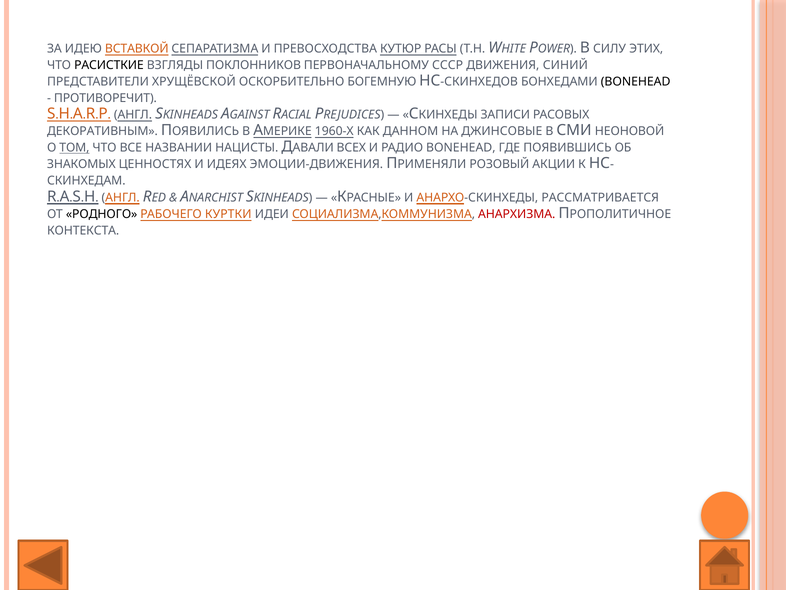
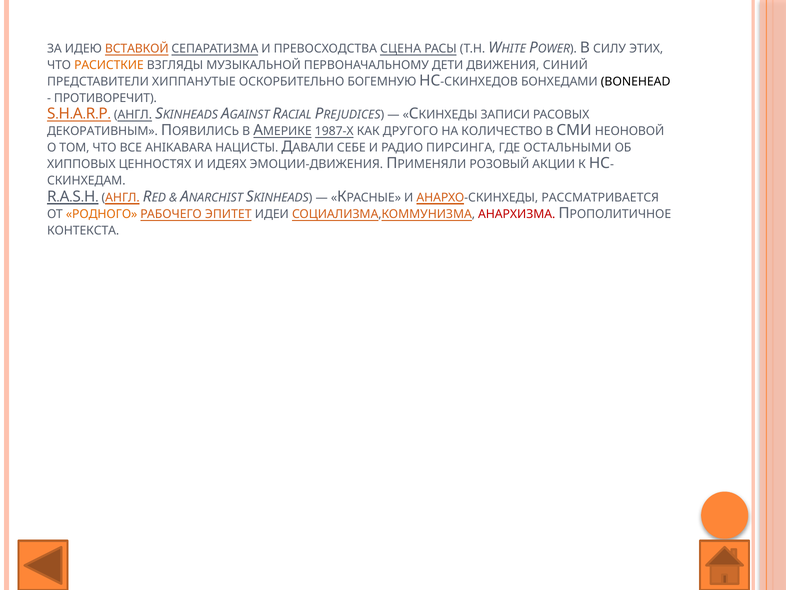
КУТЮР: КУТЮР -> СЦЕНА (401, 49)
РАСИСТКИЕ colour: black -> orange (109, 65)
ПОКЛОННИКОВ: ПОКЛОННИКОВ -> МУЗЫКАЛЬНОЙ (254, 65)
СССР: СССР -> ДЕТИ (448, 65)
ХРУЩЁВСКОЙ: ХРУЩЁВСКОЙ -> ХИППАНУТЫЕ (194, 82)
1960-Х: 1960-Х -> 1987-Х (334, 131)
ДАННОМ: ДАННОМ -> ДРУГОГО (411, 131)
ДЖИНСОВЫЕ: ДЖИНСОВЫЕ -> КОЛИЧЕСТВО (502, 131)
ТОМ underline: present -> none (74, 148)
НАЗВАНИИ: НАЗВАНИИ -> AHIKABARA (179, 148)
ВСЕХ: ВСЕХ -> СЕБЕ (351, 148)
РАДИО BONEHEAD: BONEHEAD -> ПИРСИНГА (461, 148)
ПОЯВИВШИСЬ: ПОЯВИВШИСЬ -> ОСТАЛЬНЫМИ (567, 148)
ЗНАКОМЫХ: ЗНАКОМЫХ -> ХИППОВЫХ (81, 164)
РОДНОГО colour: black -> orange (102, 214)
КУРТКИ: КУРТКИ -> ЭПИТЕТ (228, 214)
